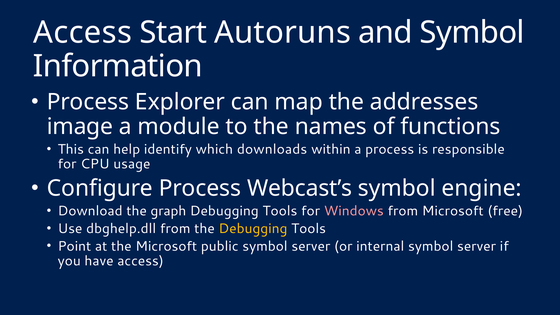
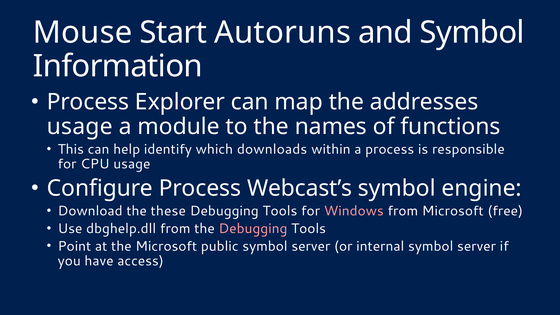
Access: Access -> Mouse (83, 33)
image: image -> usage (80, 127)
graph: graph -> these (168, 211)
Debugging colour: yellow -> pink (253, 229)
